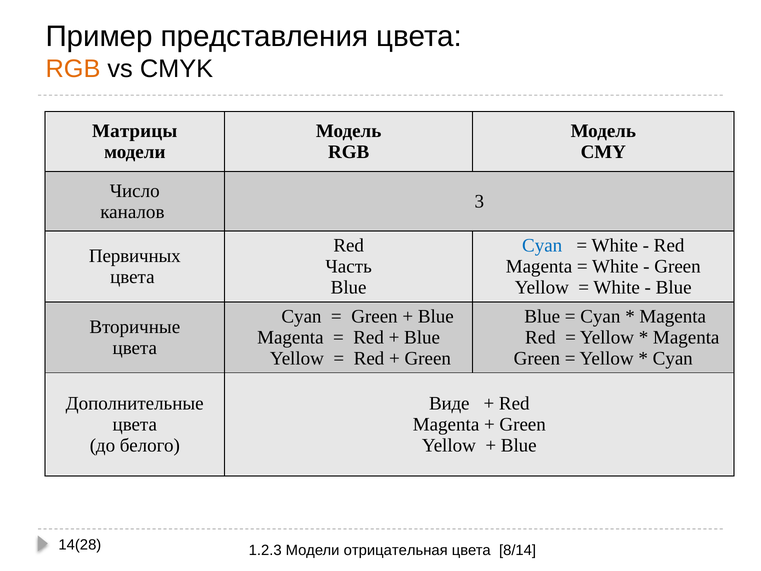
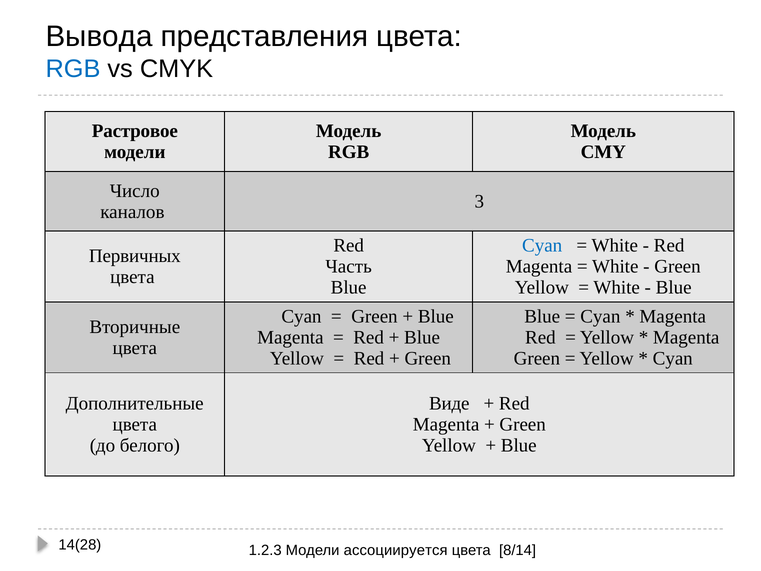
Пример: Пример -> Вывода (99, 36)
RGB colour: orange -> blue (73, 69)
Матрицы: Матрицы -> Растровое (135, 131)
отрицательная: отрицательная -> ассоциируется (396, 550)
